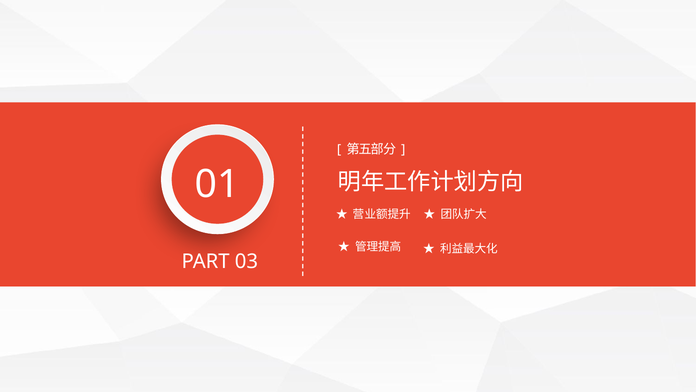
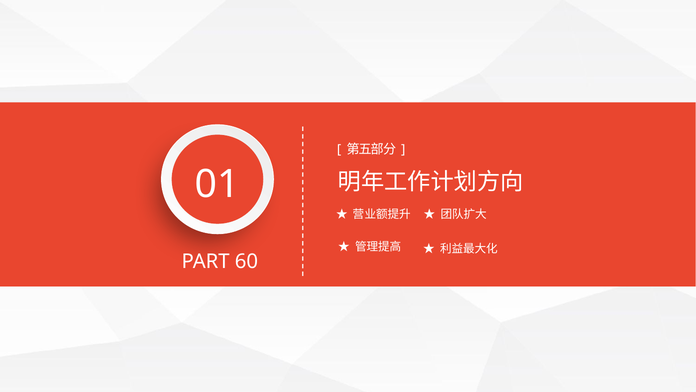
03: 03 -> 60 (246, 261)
